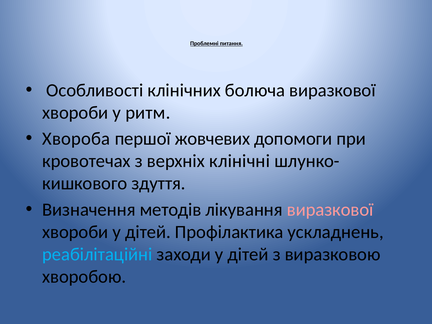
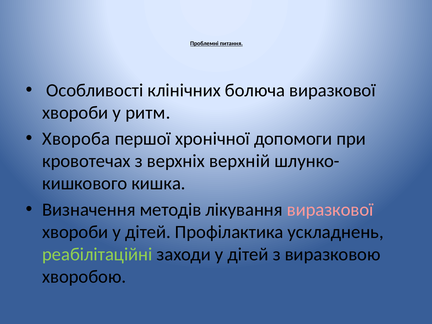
жовчевих: жовчевих -> хронiчної (212, 139)
клінічні: клінічні -> верхнiй (240, 161)
здуття: здуття -> кишка (159, 183)
реабілітаційні colour: light blue -> light green (97, 254)
